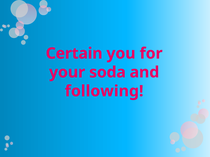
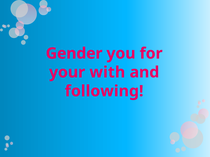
Certain: Certain -> Gender (74, 54)
soda: soda -> with (107, 72)
